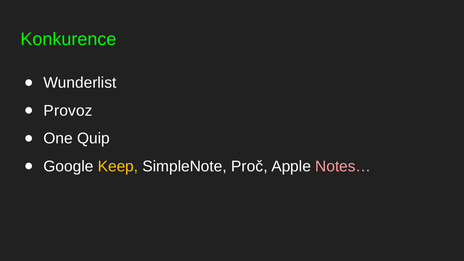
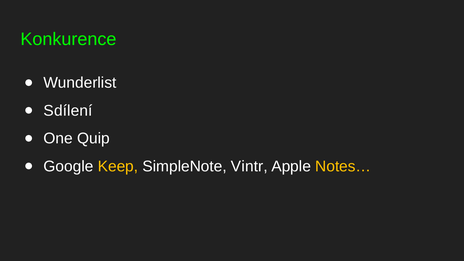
Provoz: Provoz -> Sdílení (68, 111)
Proč: Proč -> Vintr (249, 166)
Notes… colour: pink -> yellow (343, 166)
